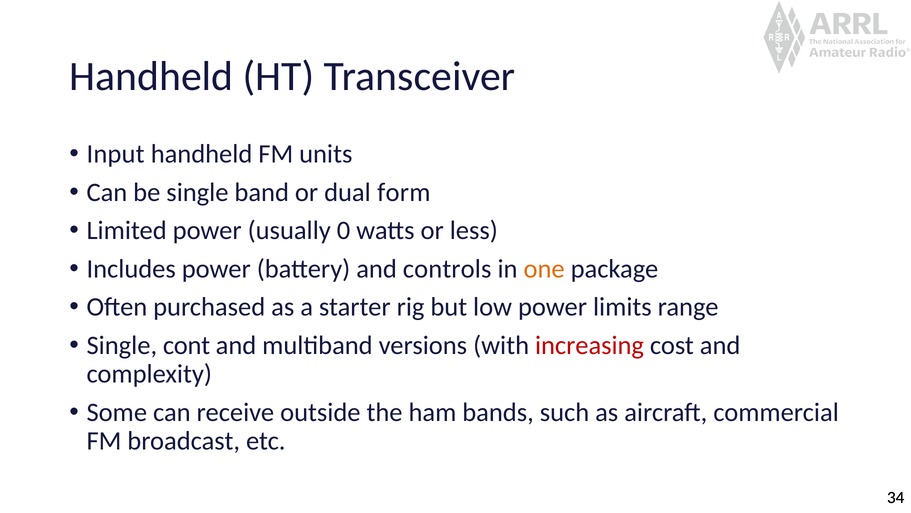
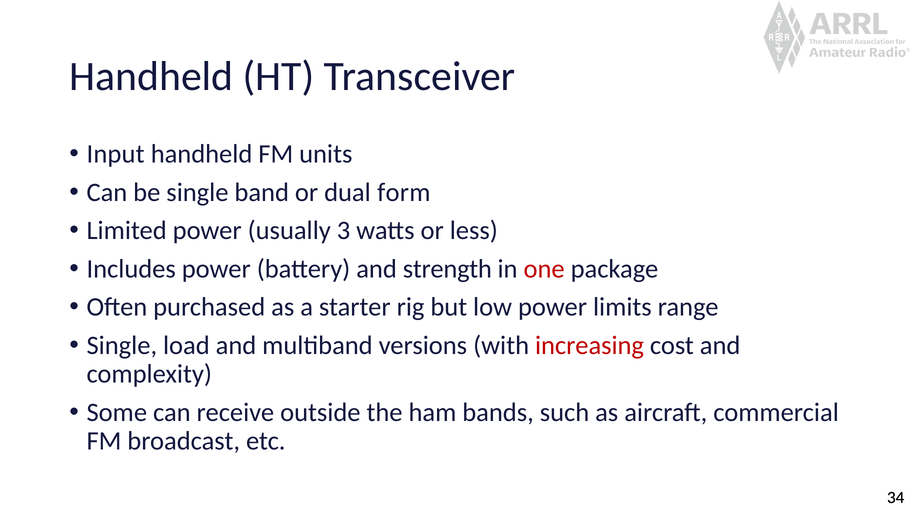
0: 0 -> 3 (344, 230)
controls: controls -> strength (447, 269)
one colour: orange -> red (544, 269)
cont: cont -> load (186, 345)
